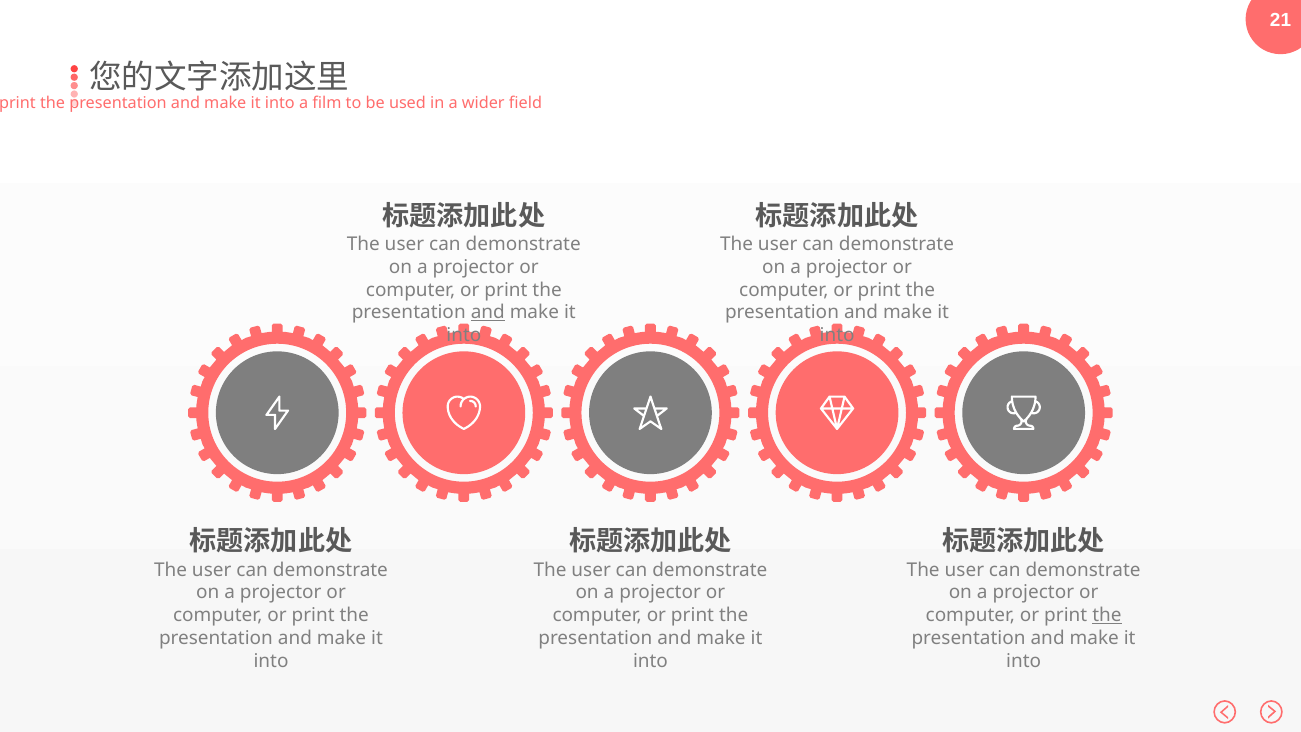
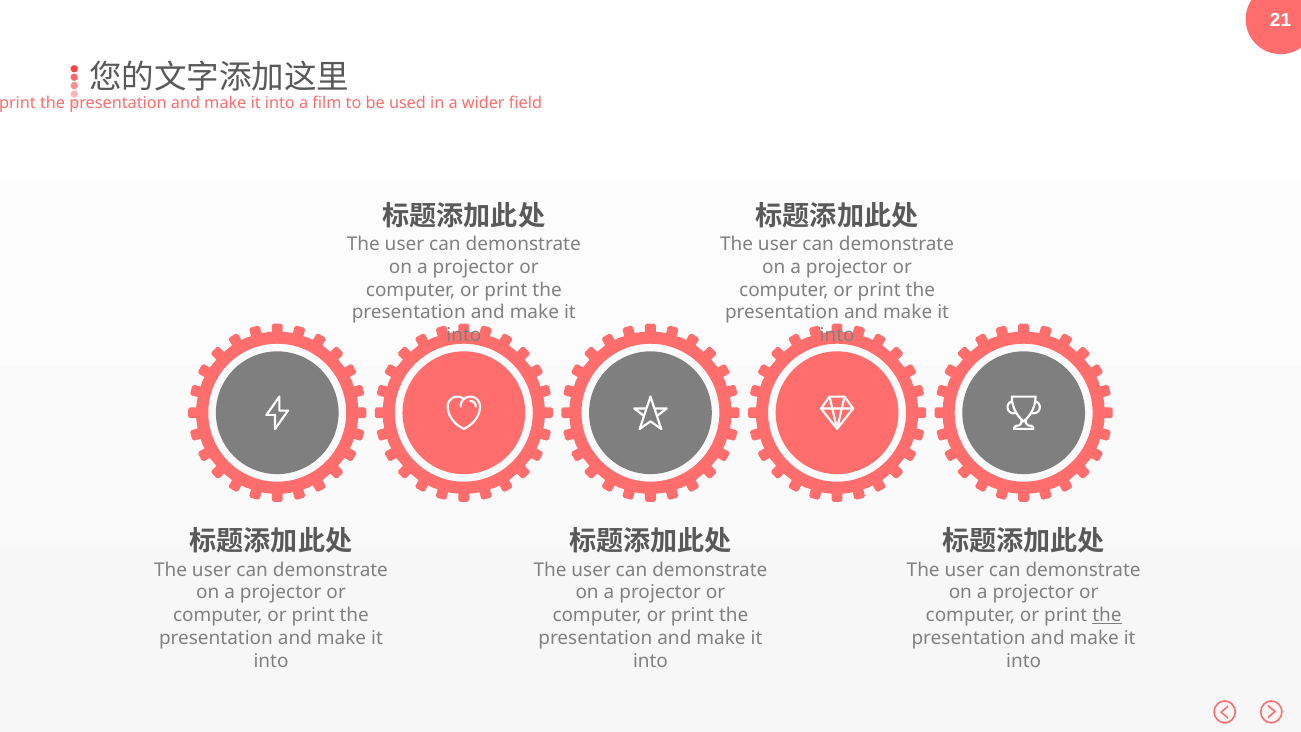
and underline: present -> none (488, 313)
